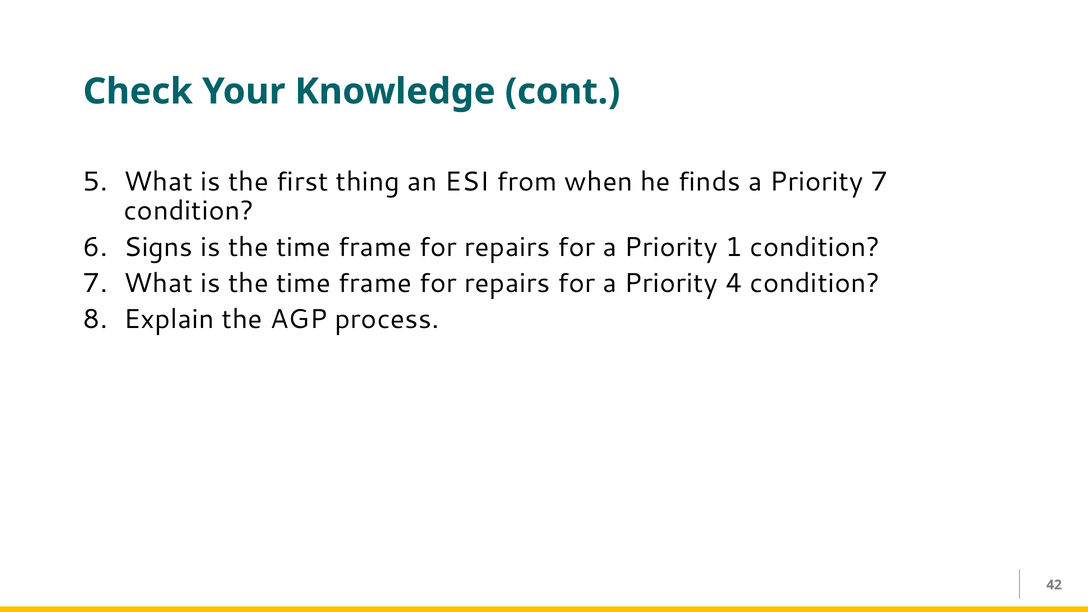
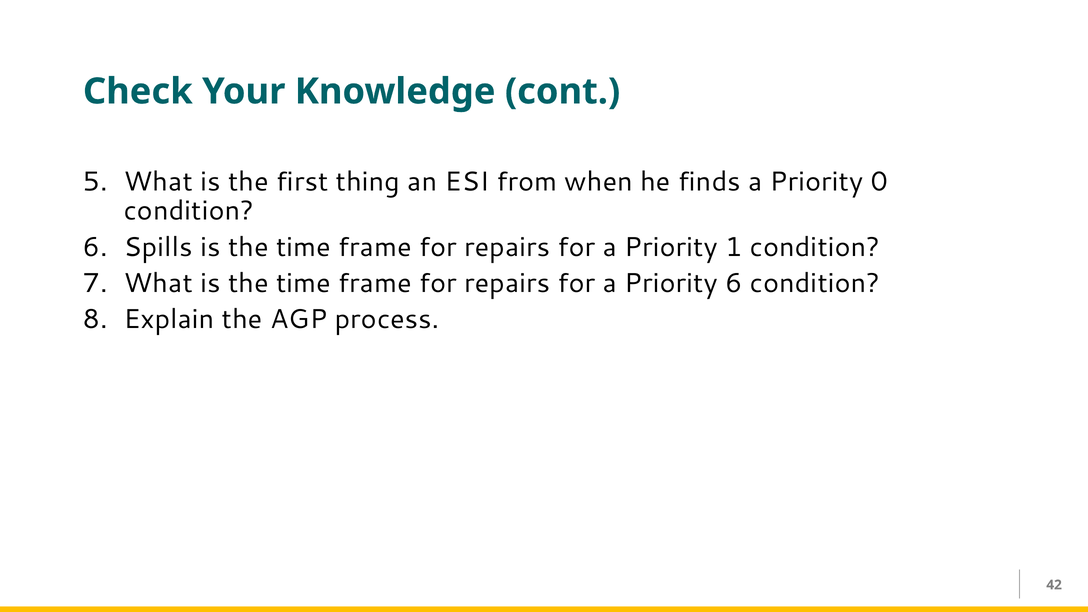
Priority 7: 7 -> 0 (879, 182)
Signs: Signs -> Spills (158, 247)
Priority 4: 4 -> 6 (734, 283)
